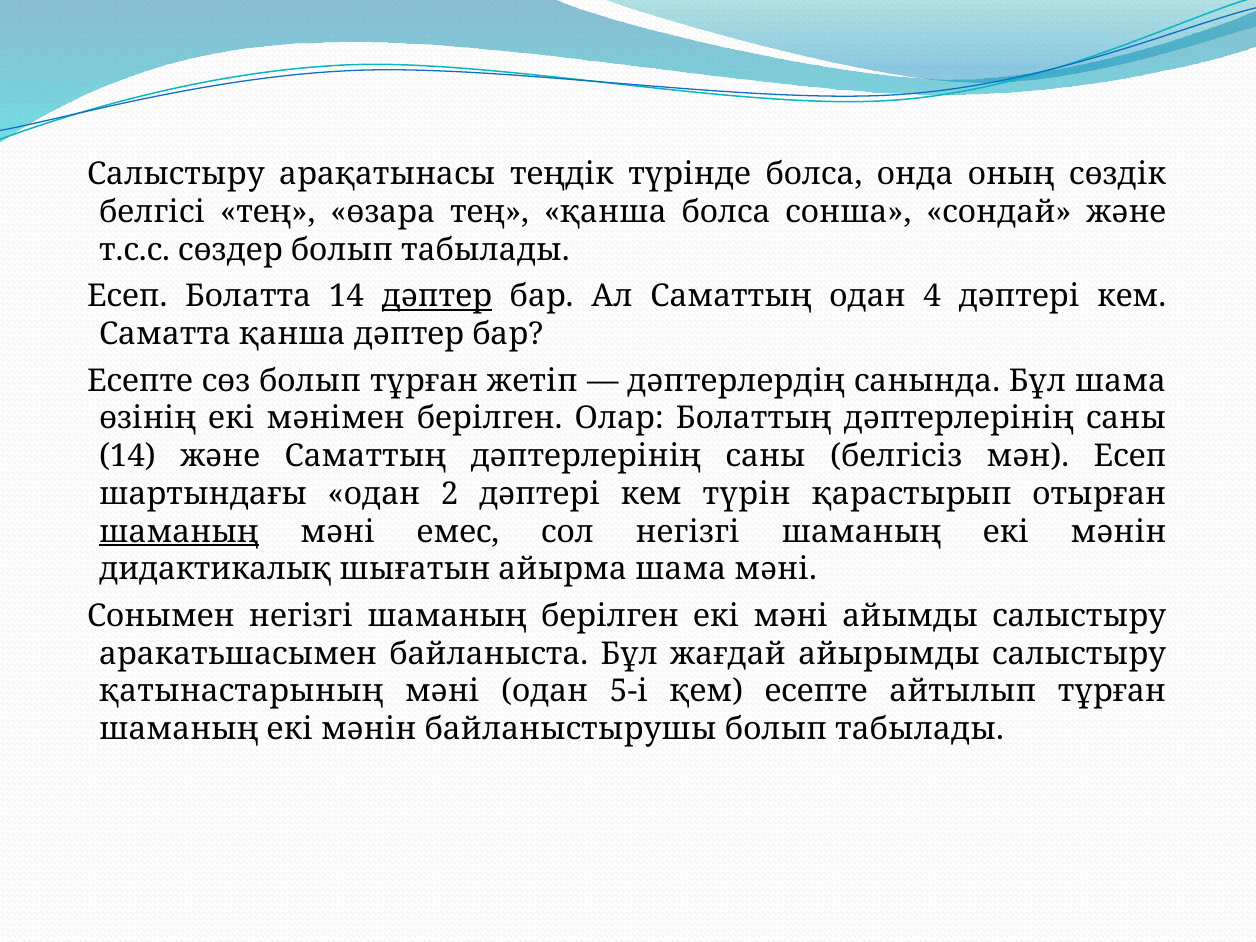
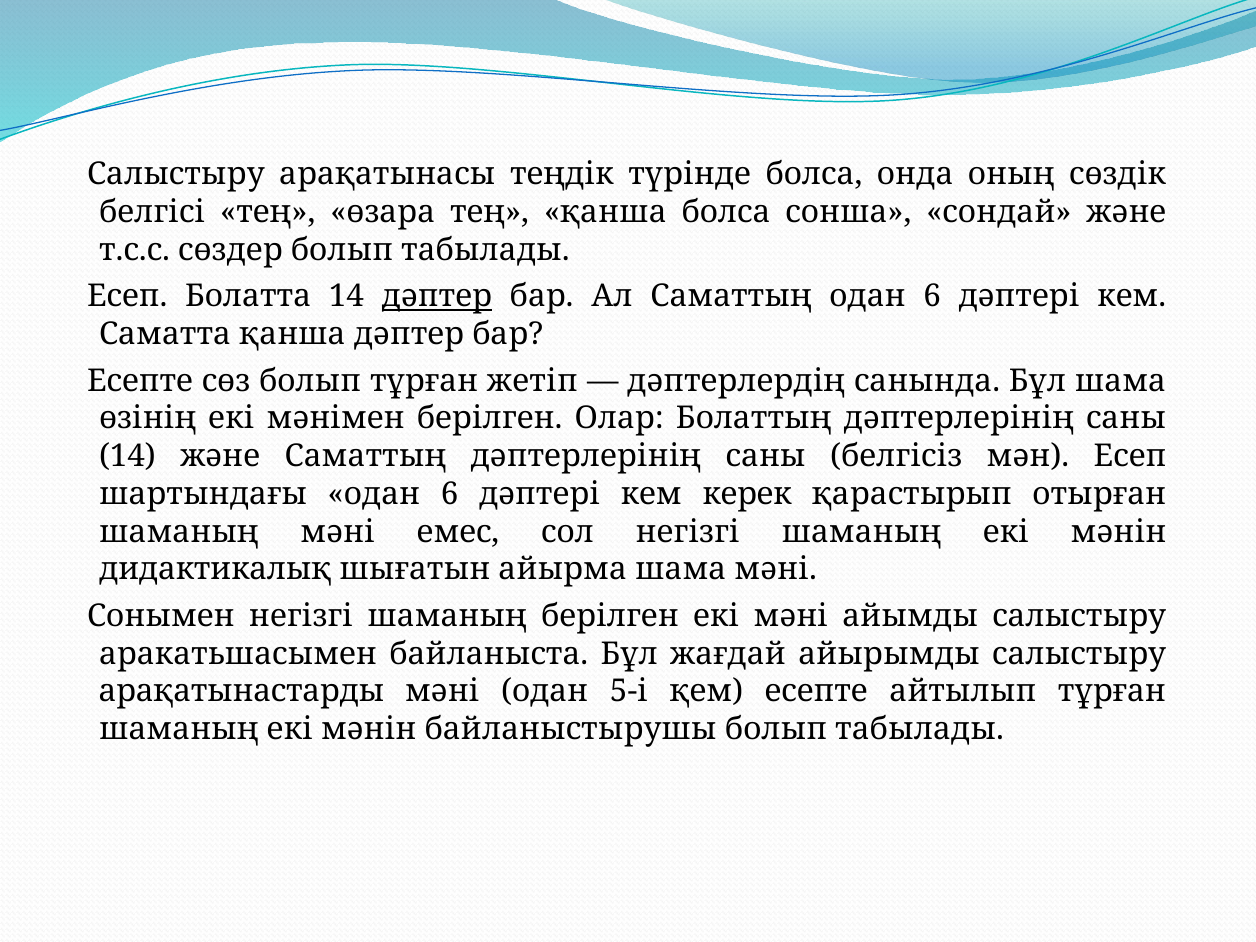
Саматтың одан 4: 4 -> 6 (932, 297)
шартындағы одан 2: 2 -> 6 (450, 494)
түрін: түрін -> керек (747, 494)
шаманың underline: present -> none (179, 532)
қатынастарының: қатынастарының -> арақатынастарды (242, 691)
